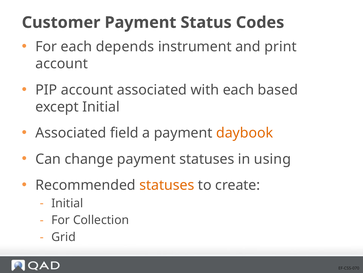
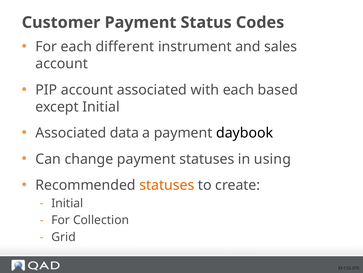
depends: depends -> different (125, 47)
print: print -> sales (281, 47)
field: field -> data (124, 133)
daybook colour: orange -> black (245, 133)
